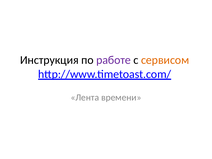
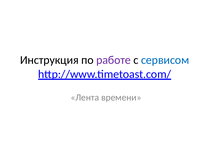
сервисом colour: orange -> blue (165, 60)
